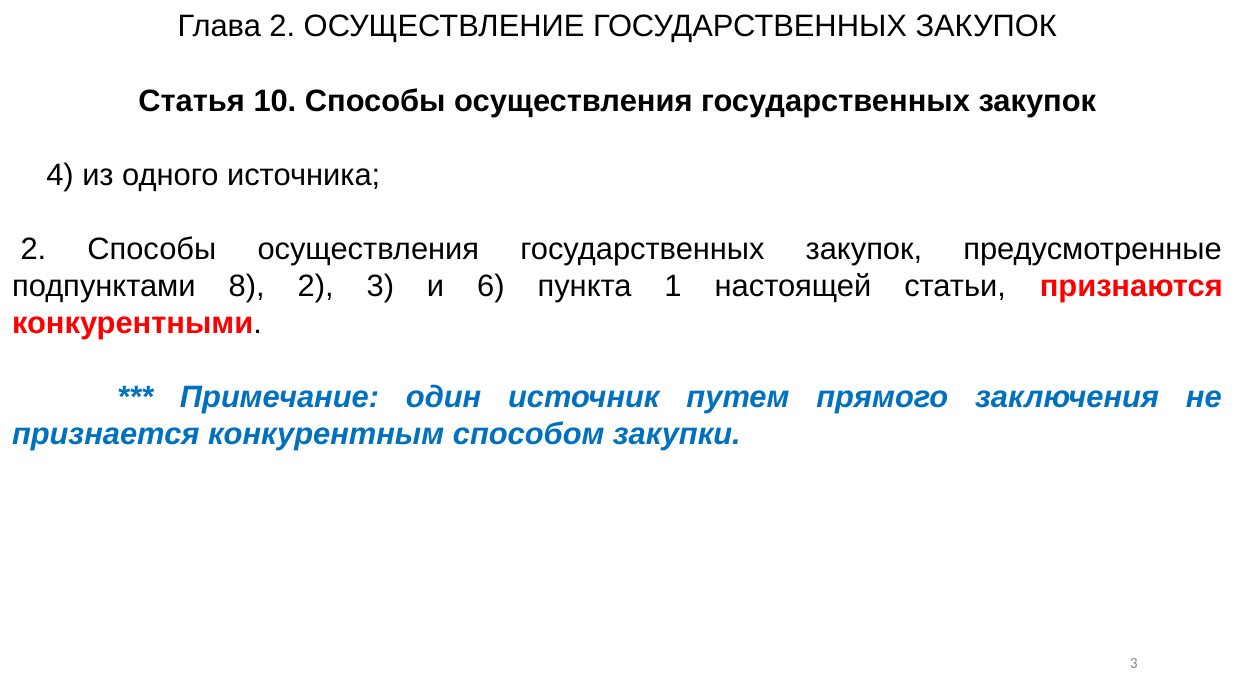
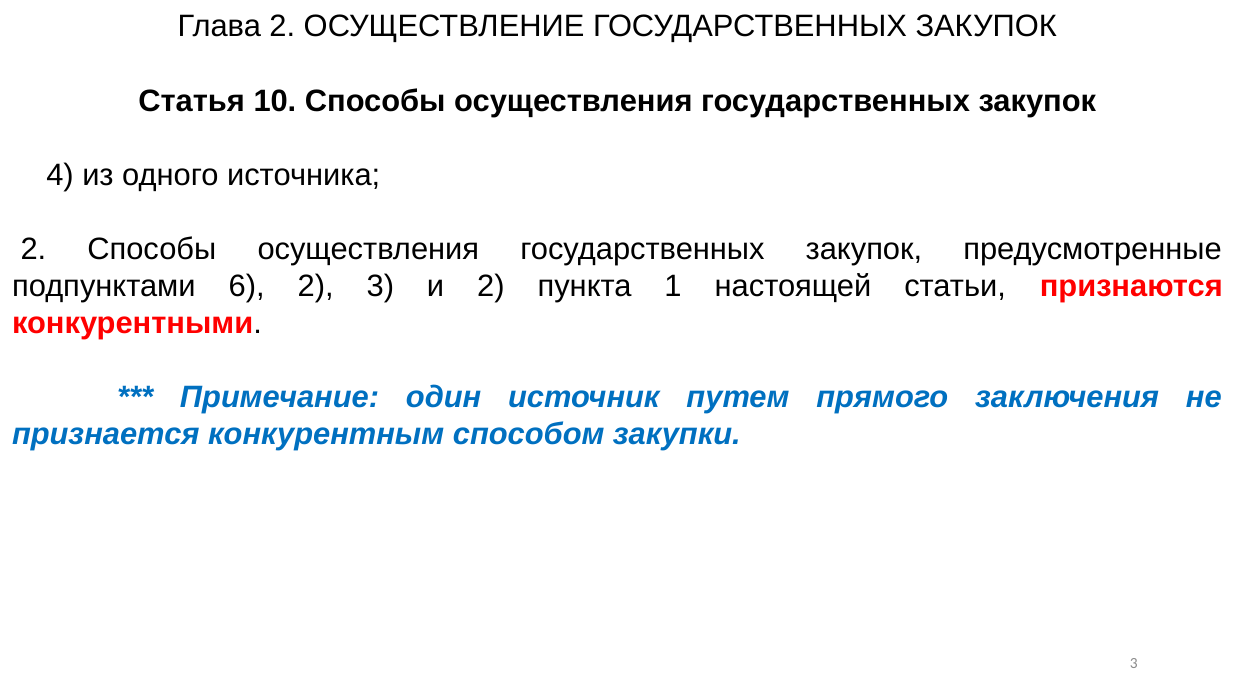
8: 8 -> 6 (247, 286)
и 6: 6 -> 2 (491, 286)
